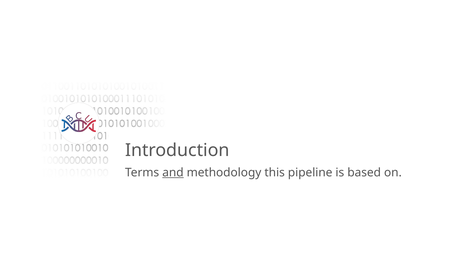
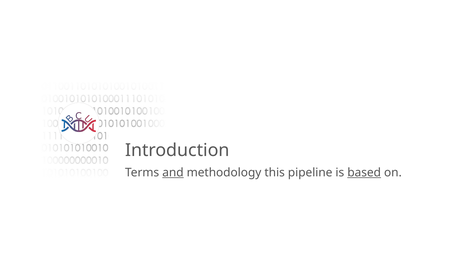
based underline: none -> present (364, 173)
